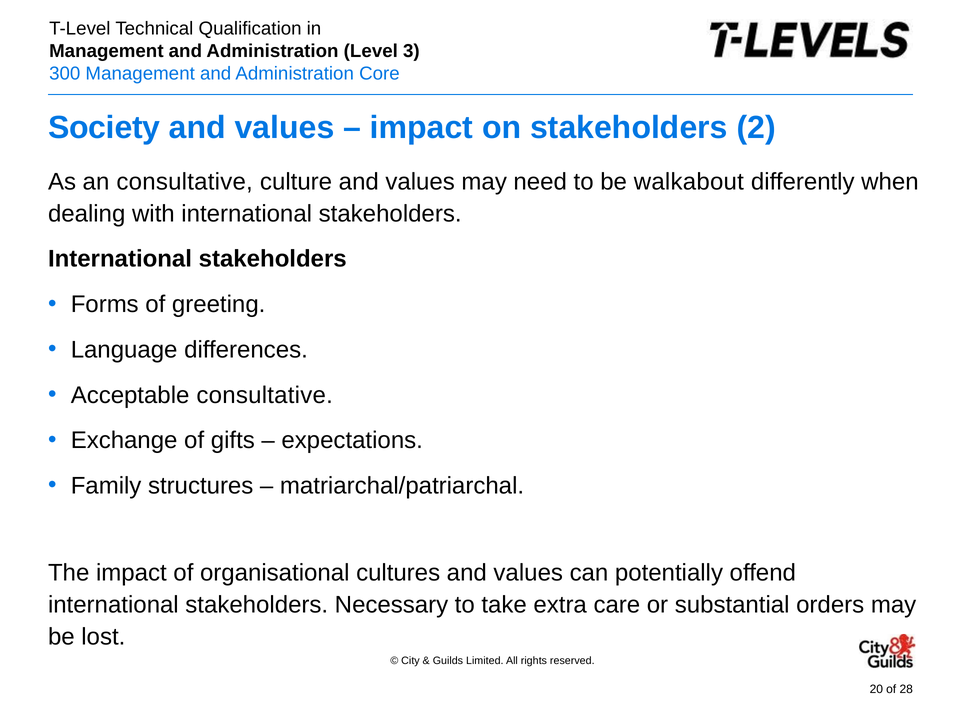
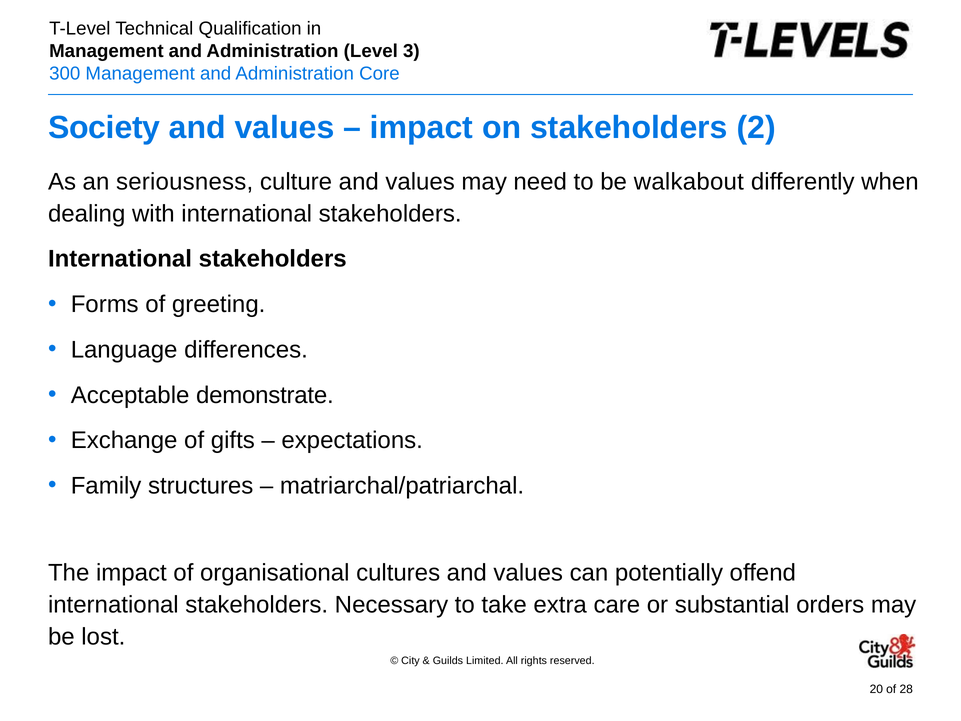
an consultative: consultative -> seriousness (185, 182)
Acceptable consultative: consultative -> demonstrate (265, 395)
